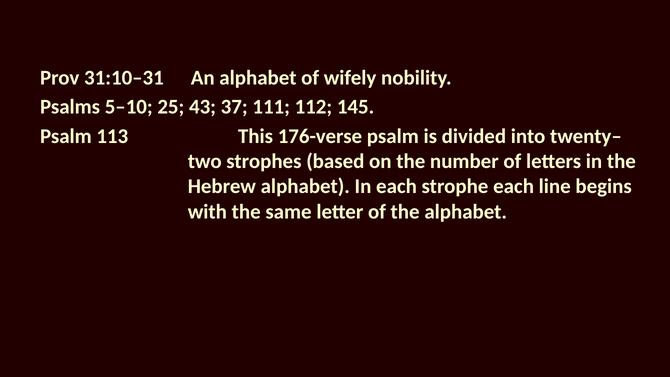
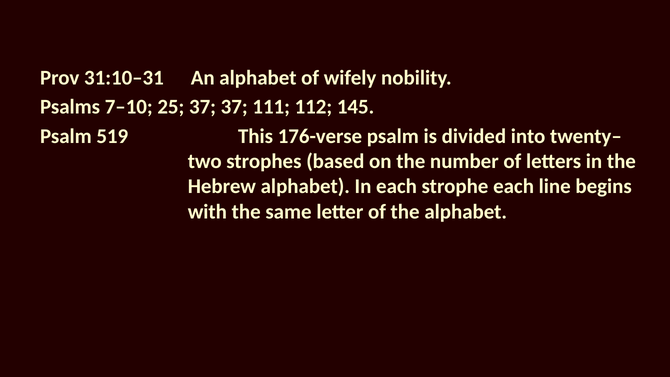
5–10: 5–10 -> 7–10 (129, 107)
25 43: 43 -> 37 (203, 107)
113: 113 -> 519 (112, 136)
